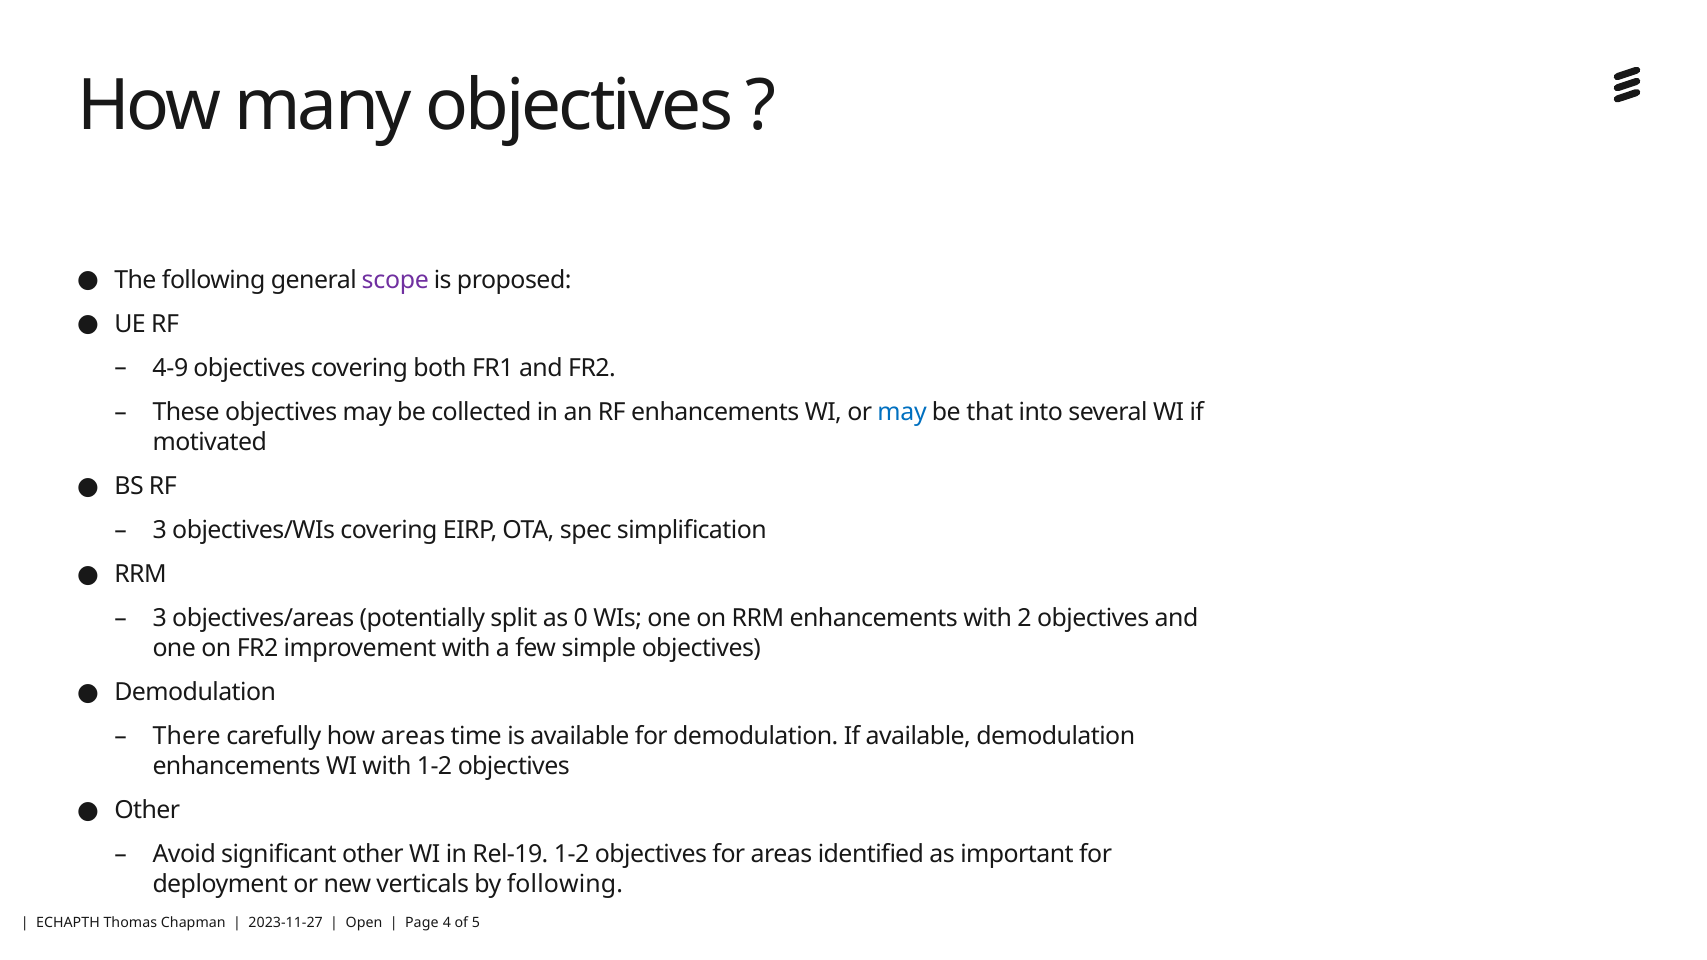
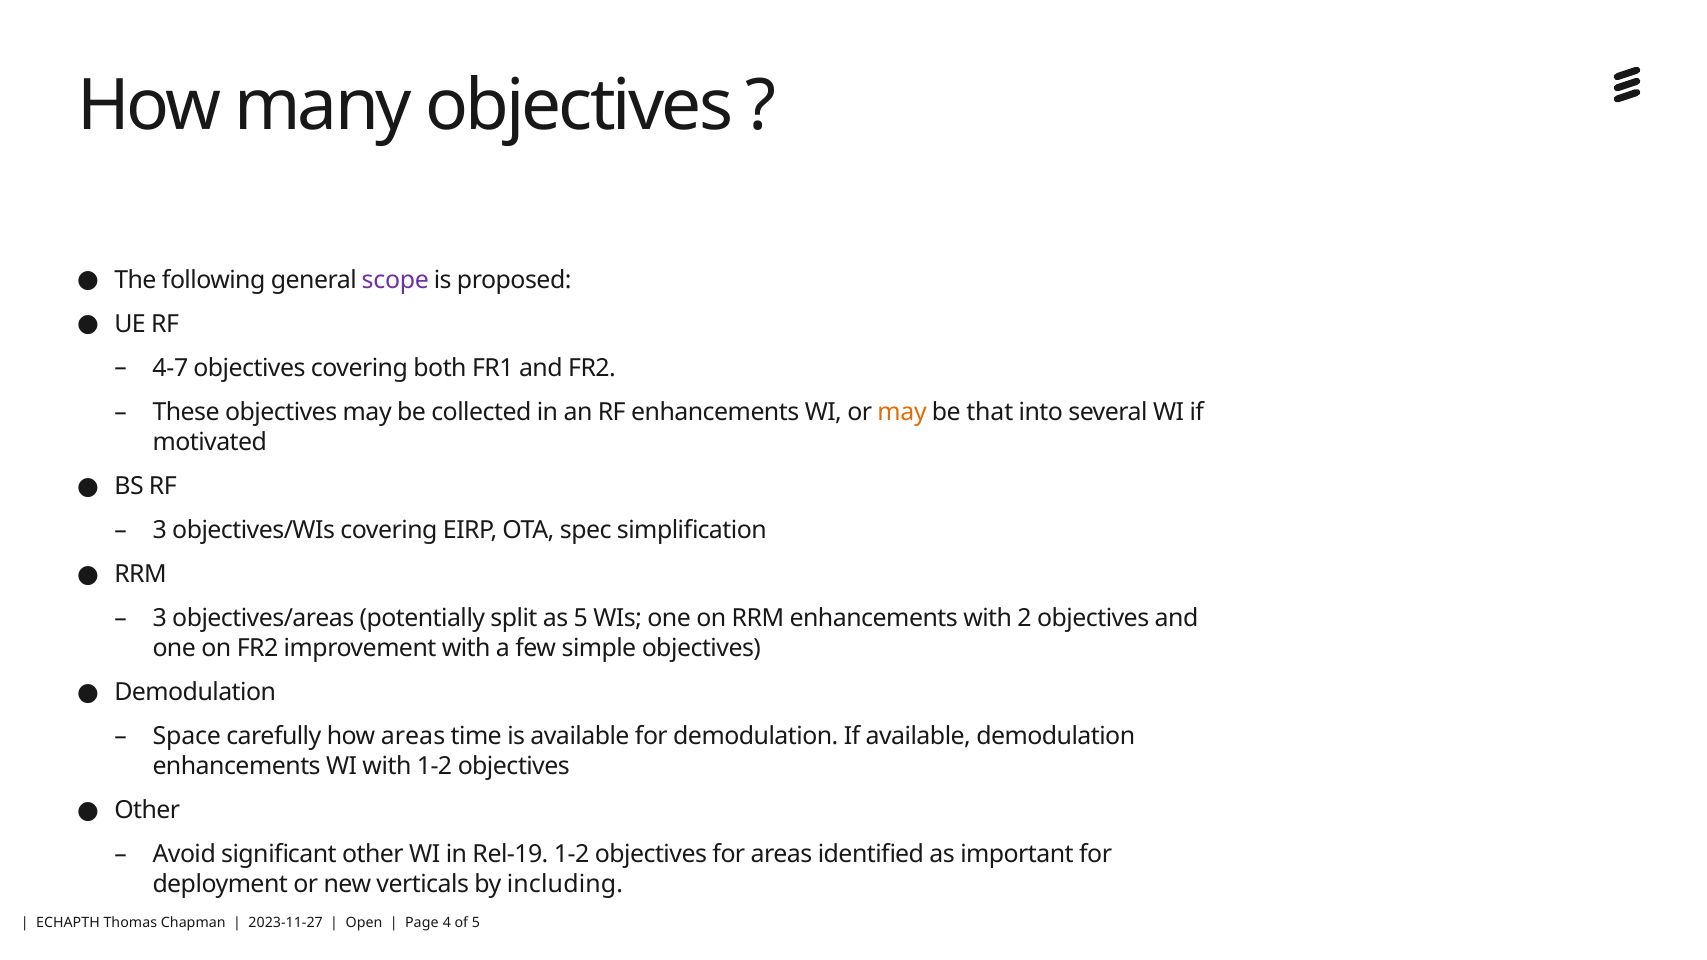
4-9: 4-9 -> 4-7 (170, 368)
may colour: blue -> orange (902, 412)
as 0: 0 -> 5 (581, 619)
There: There -> Space (187, 737)
by following: following -> including (565, 885)
